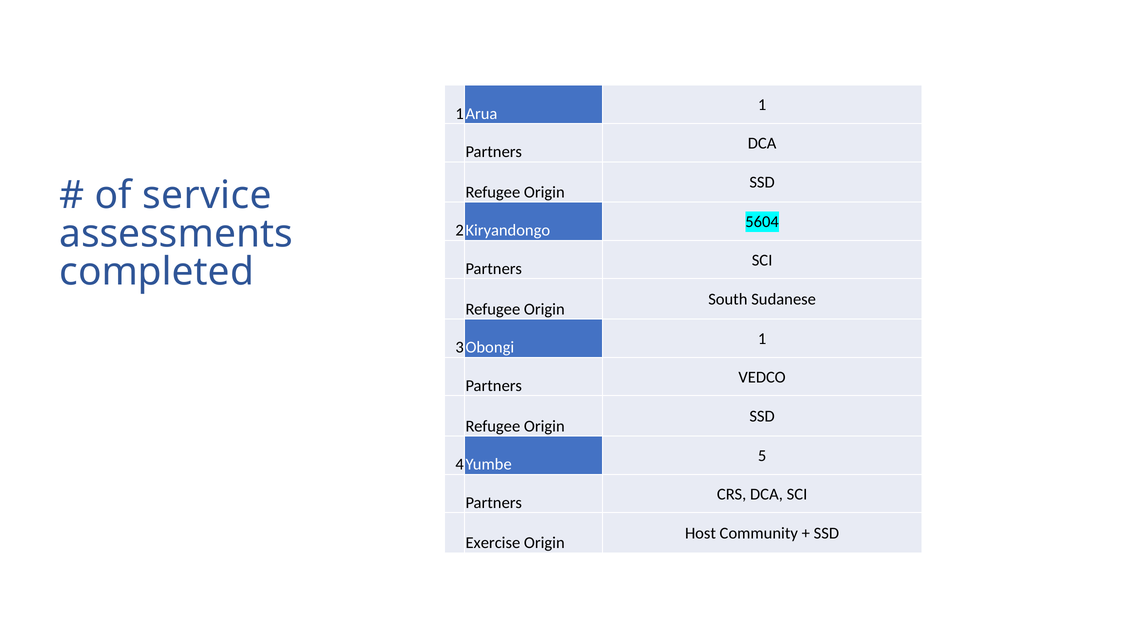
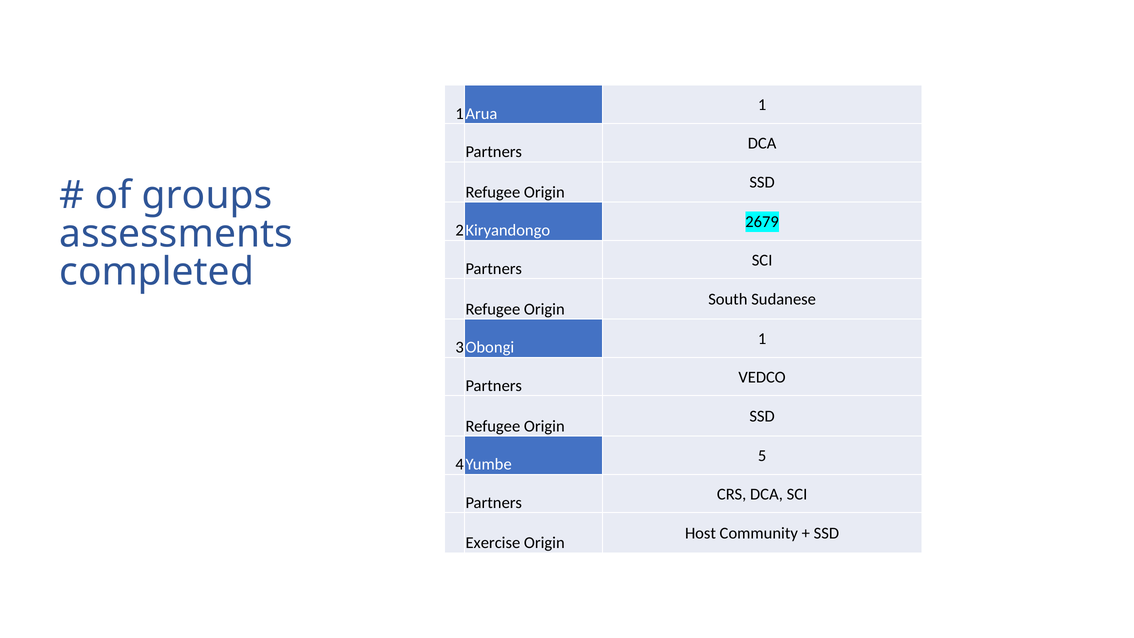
service: service -> groups (207, 195)
5604: 5604 -> 2679 (762, 222)
